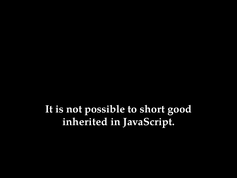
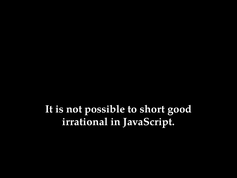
inherited: inherited -> irrational (85, 122)
